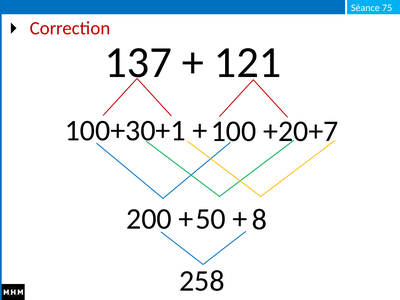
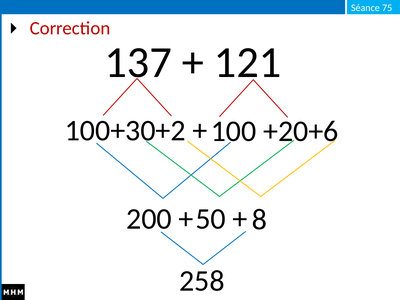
100+30+1: 100+30+1 -> 100+30+2 (125, 131)
+20+7: +20+7 -> +20+6 (301, 131)
